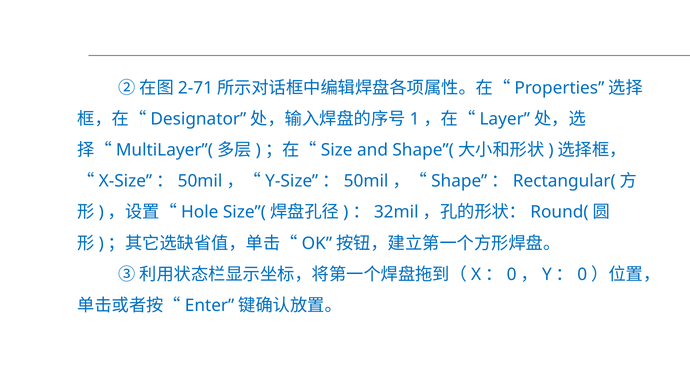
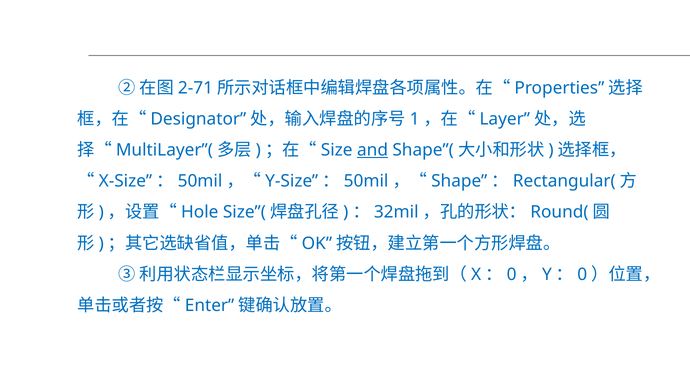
and underline: none -> present (373, 150)
